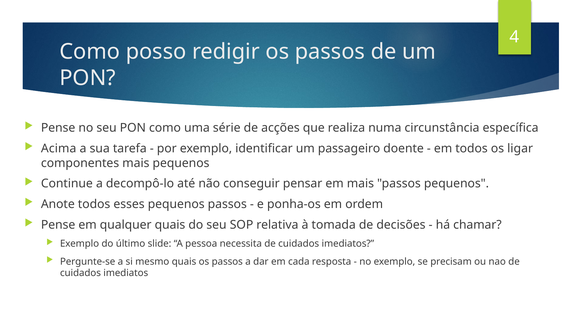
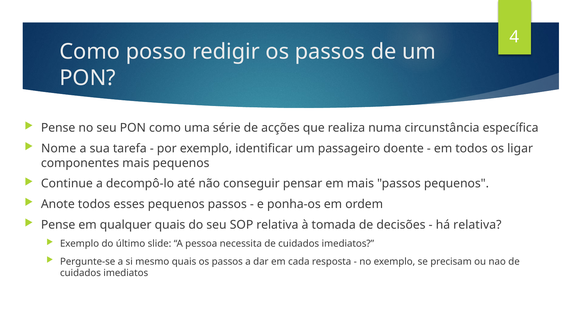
Acima: Acima -> Nome (59, 149)
há chamar: chamar -> relativa (477, 225)
